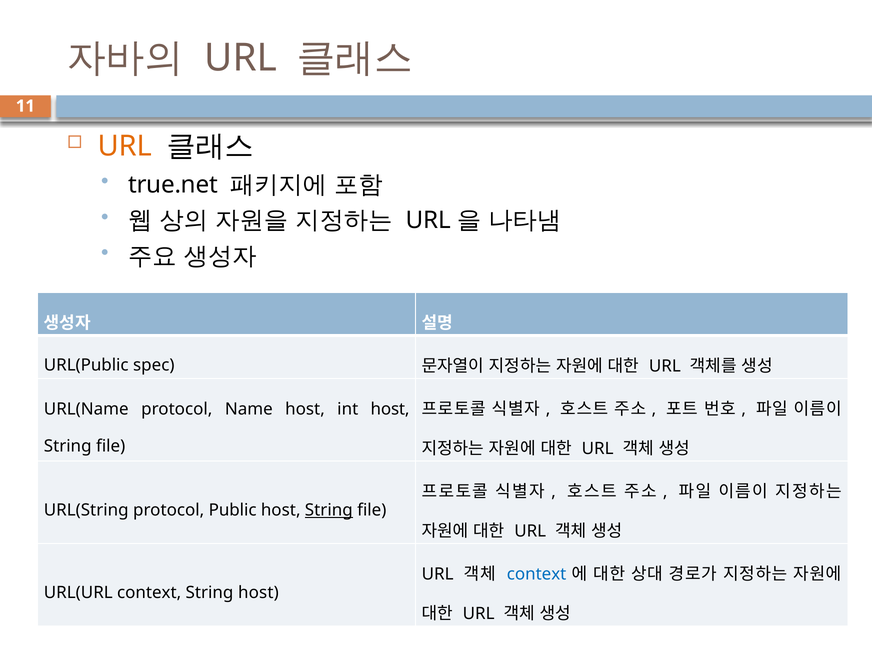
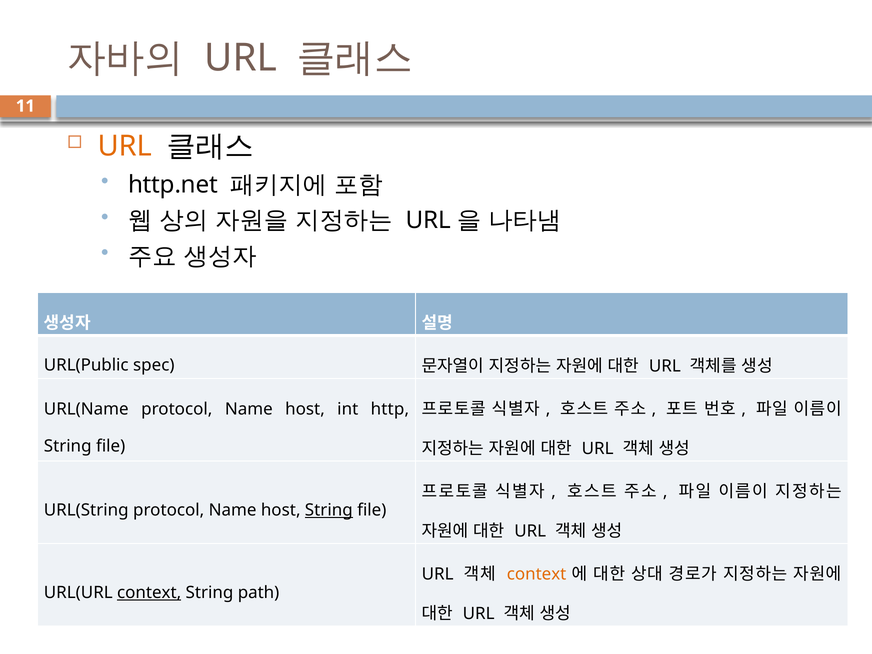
true.net: true.net -> http.net (173, 185)
int host: host -> http (390, 409)
URL(String protocol Public: Public -> Name (233, 510)
context colour: blue -> orange (537, 574)
context underline: none -> present (149, 593)
String host: host -> path (259, 593)
